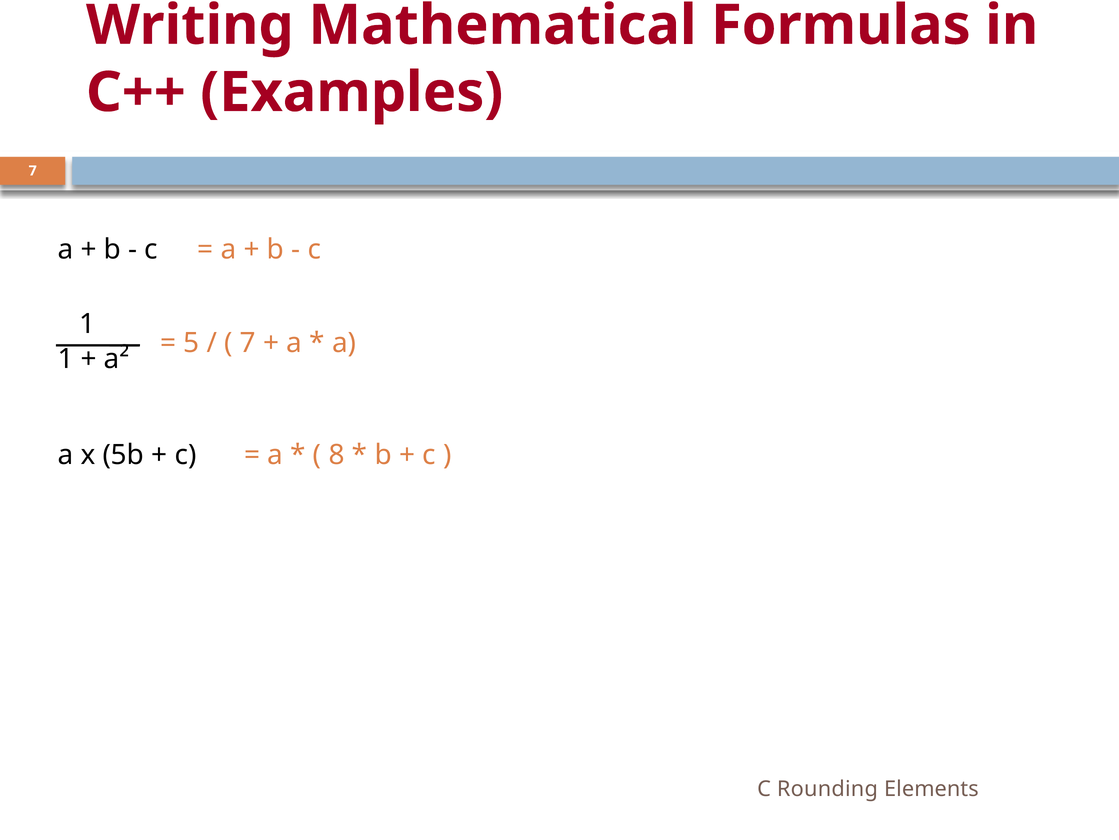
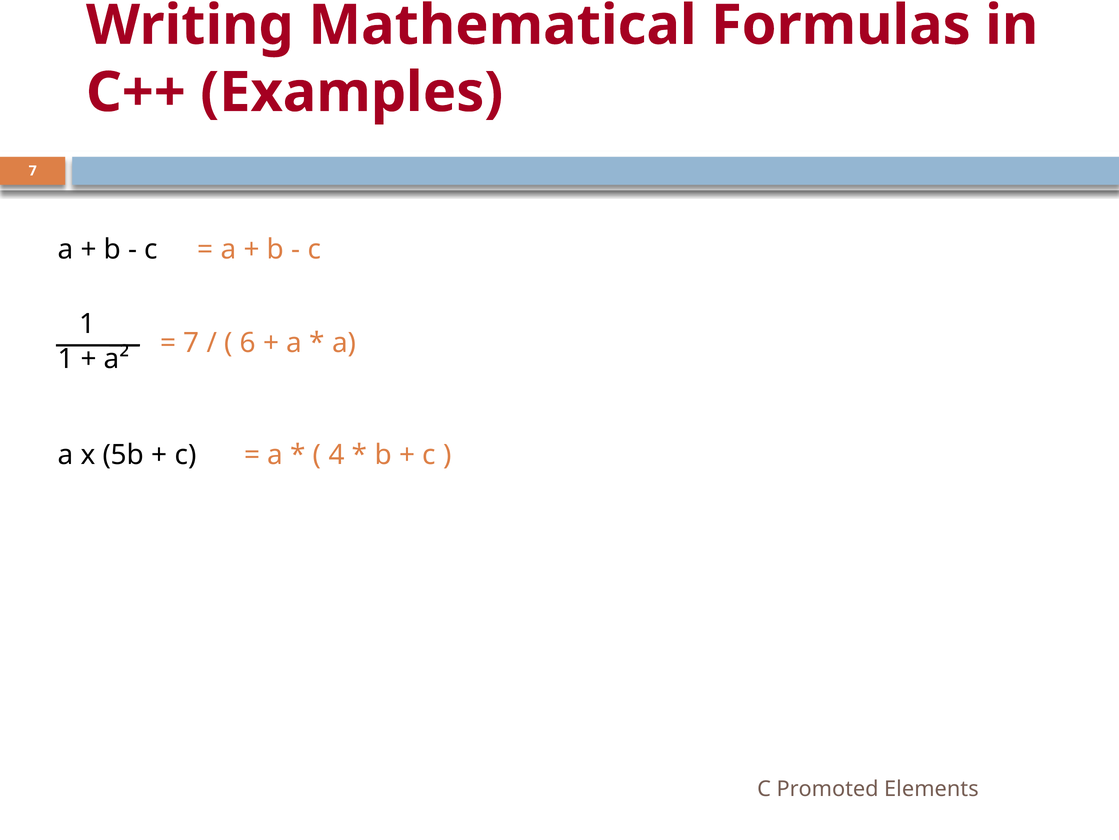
5: 5 -> 7 (191, 343)
7: 7 -> 6 (248, 343)
8: 8 -> 4 (337, 454)
Rounding: Rounding -> Promoted (828, 788)
